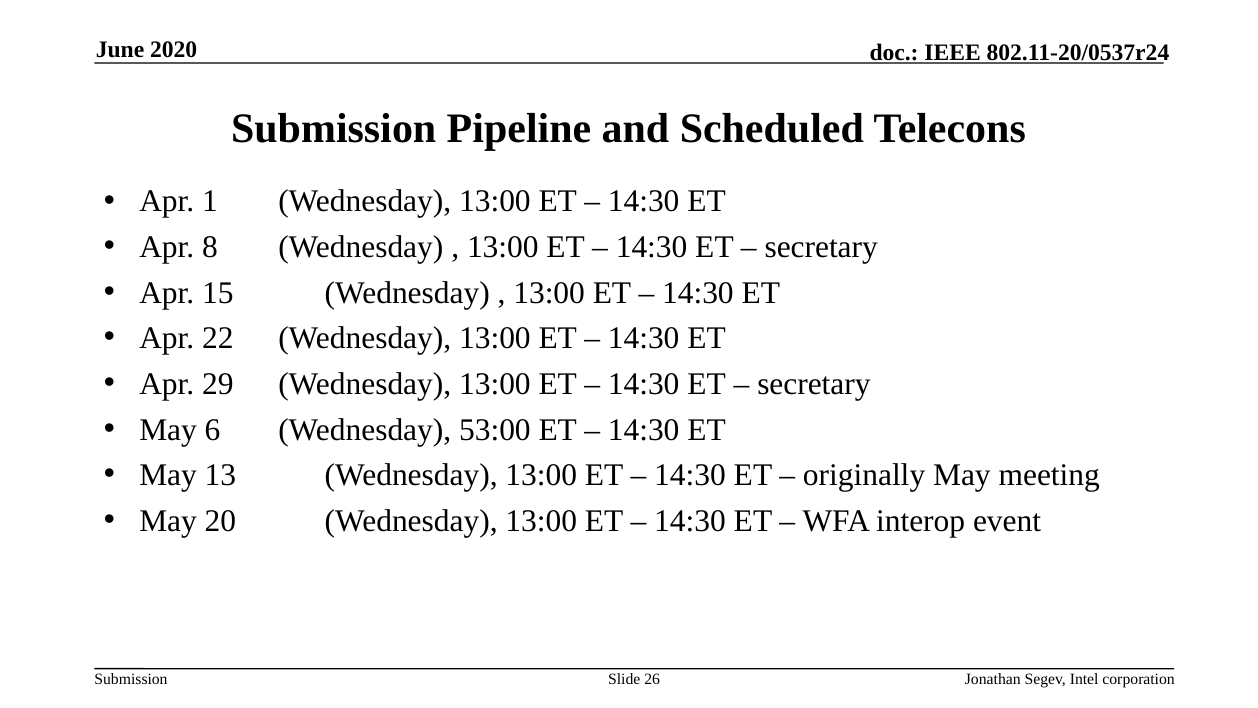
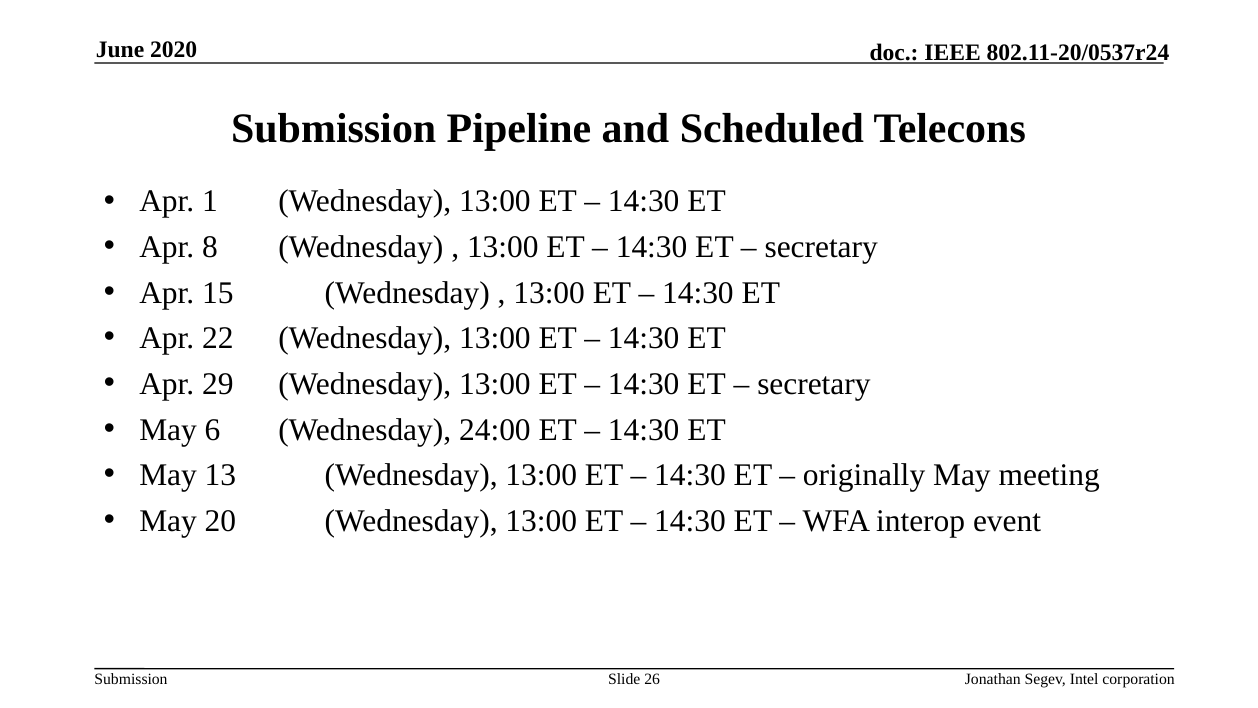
53:00: 53:00 -> 24:00 (495, 429)
